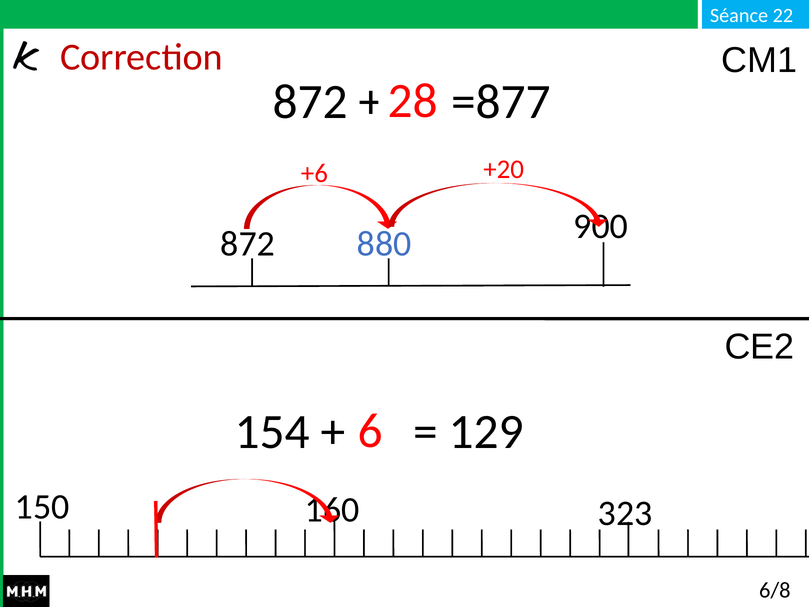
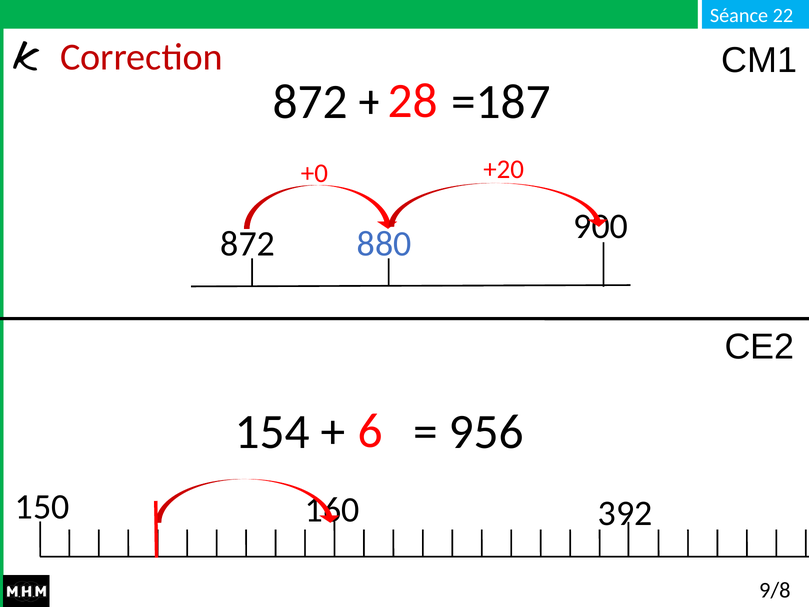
=877: =877 -> =187 (501, 102)
+6: +6 -> +0 (314, 173)
129: 129 -> 956 (486, 432)
323: 323 -> 392 (625, 513)
6/8: 6/8 -> 9/8 (775, 590)
